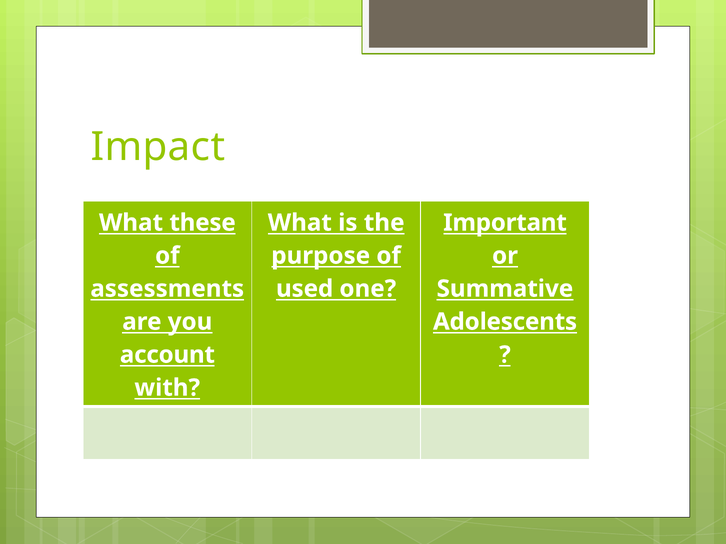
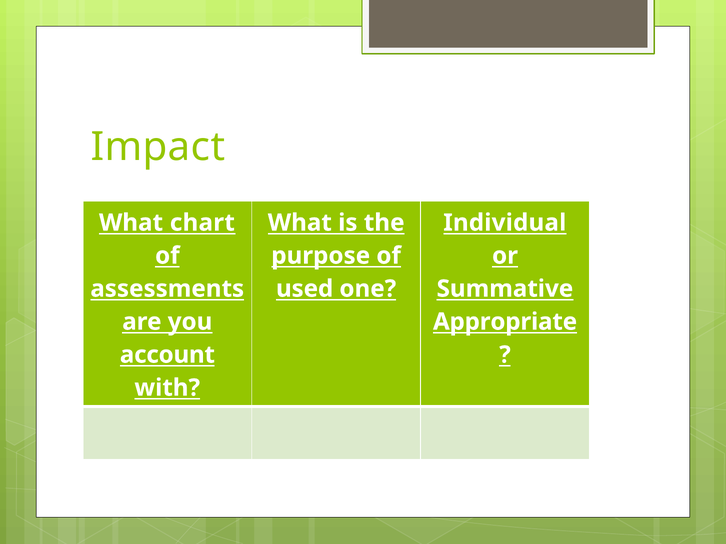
these: these -> chart (202, 223)
Important: Important -> Individual (505, 223)
Adolescents: Adolescents -> Appropriate (505, 322)
